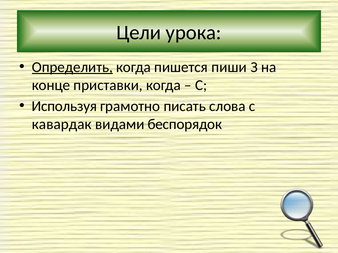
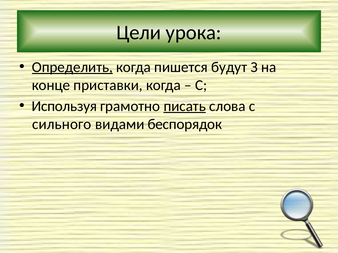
пиши: пиши -> будут (229, 67)
писать underline: none -> present (185, 106)
кавардак: кавардак -> сильного (62, 124)
